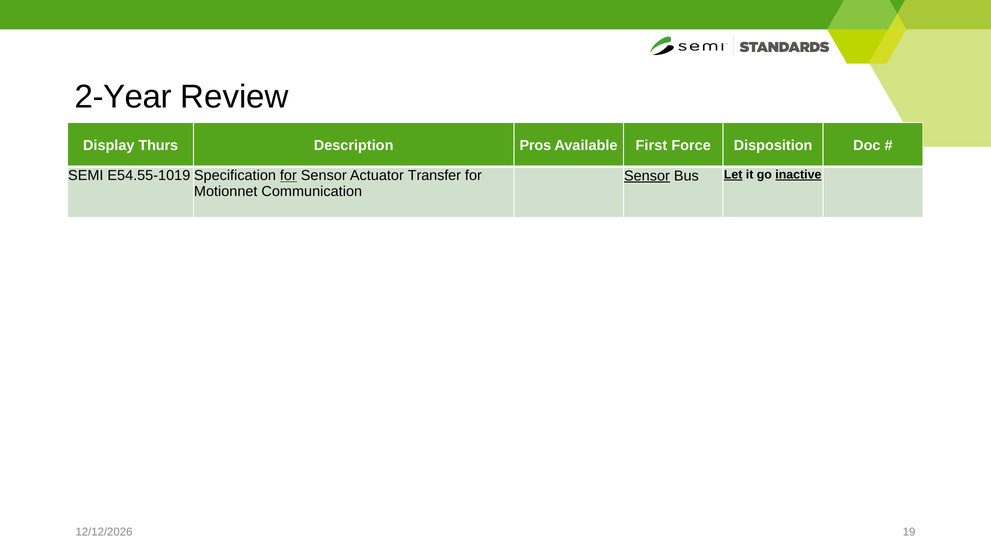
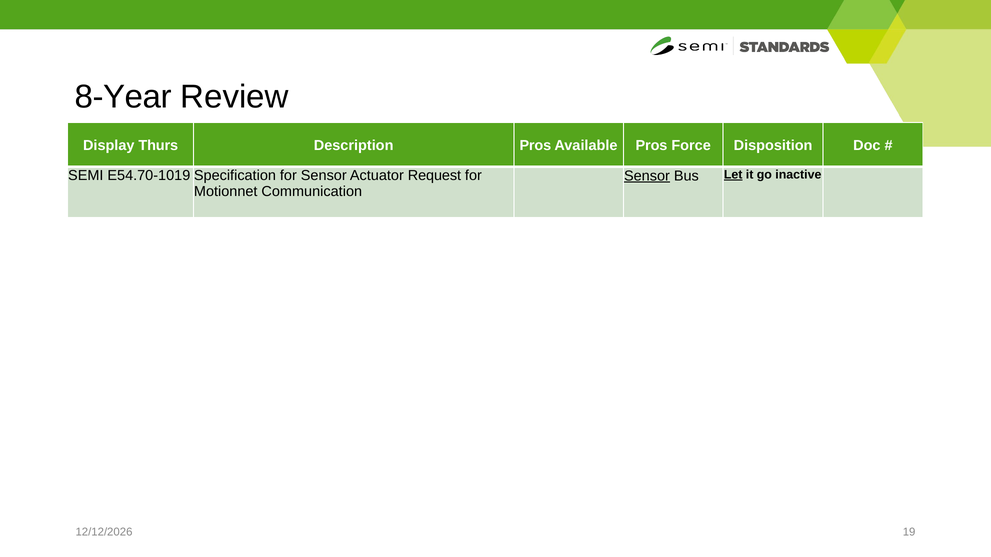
2-Year: 2-Year -> 8-Year (123, 97)
Available First: First -> Pros (651, 145)
E54.55-1019: E54.55-1019 -> E54.70-1019 (149, 176)
for underline: present -> none (288, 176)
Transfer: Transfer -> Request (434, 176)
inactive underline: present -> none (798, 175)
